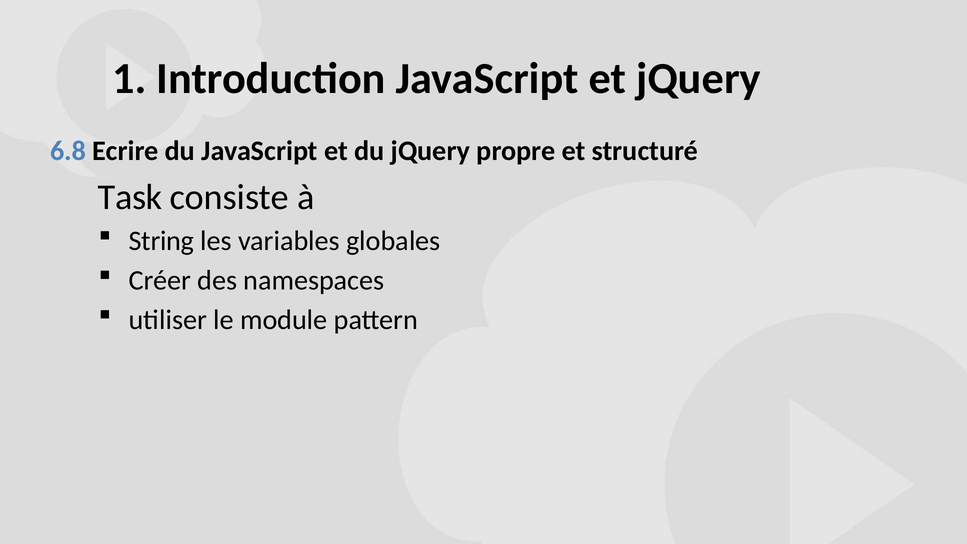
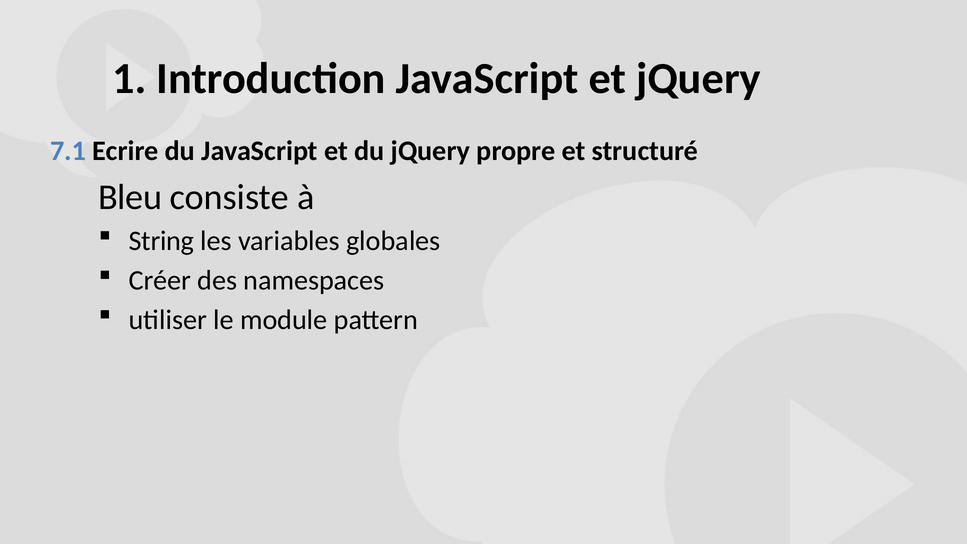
6.8: 6.8 -> 7.1 (68, 151)
Task: Task -> Bleu (130, 197)
